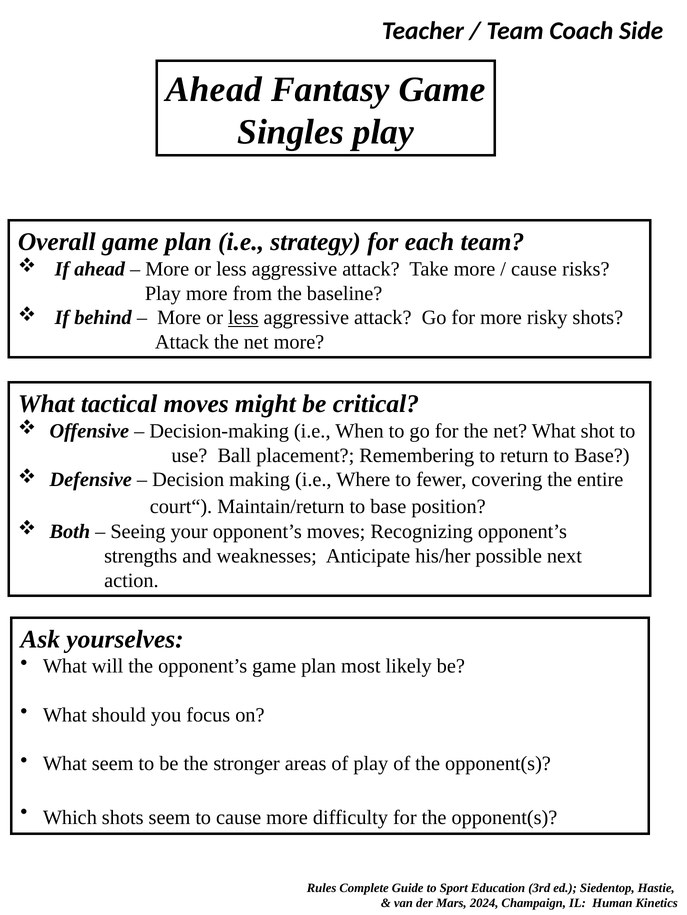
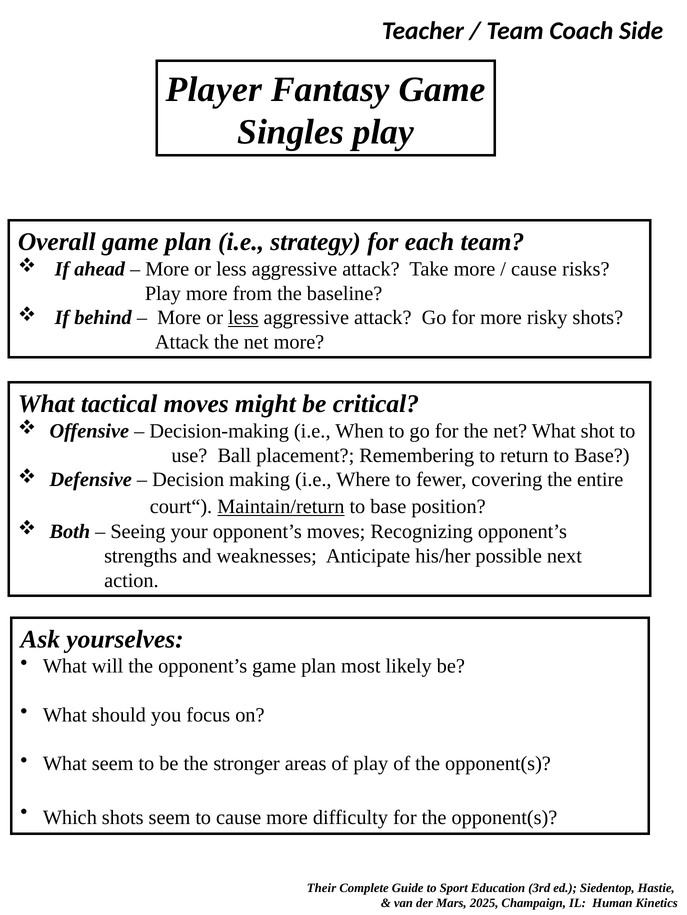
Ahead: Ahead -> Player (214, 89)
Maintain/return underline: none -> present (281, 507)
Rules: Rules -> Their (321, 889)
2024: 2024 -> 2025 (484, 904)
